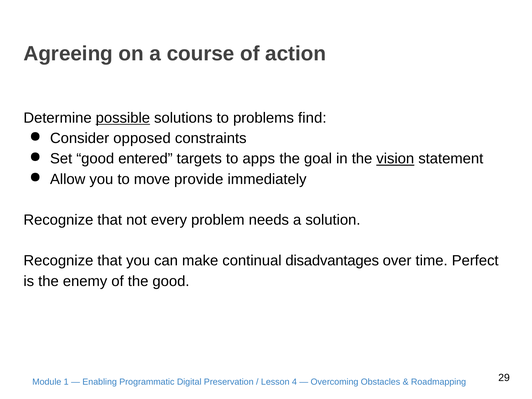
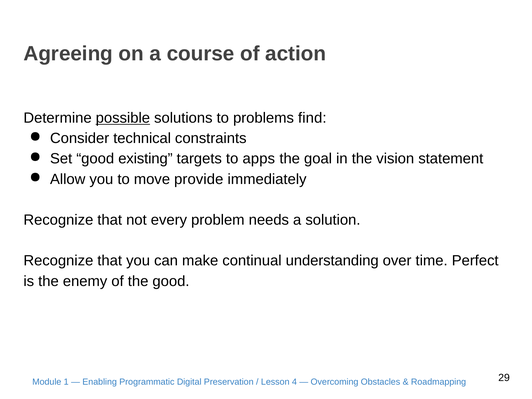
opposed: opposed -> technical (142, 138)
entered: entered -> existing (145, 159)
vision underline: present -> none (395, 159)
disadvantages: disadvantages -> understanding (332, 261)
